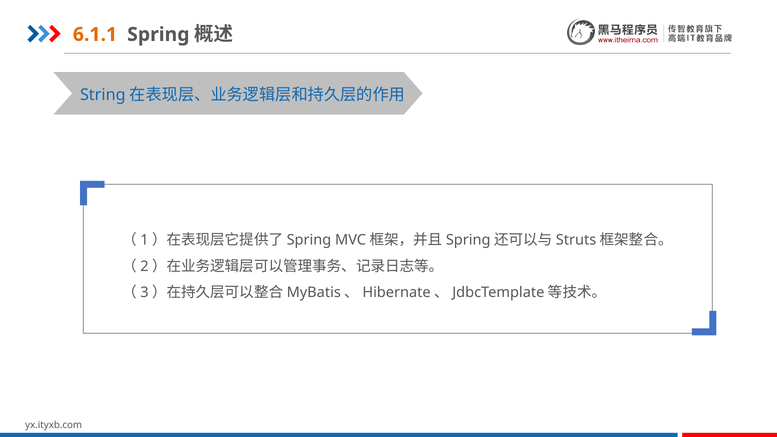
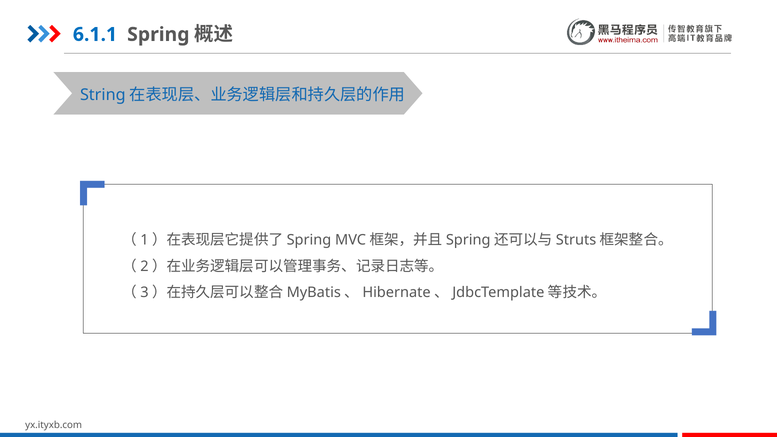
6.1.1 colour: orange -> blue (95, 34)
